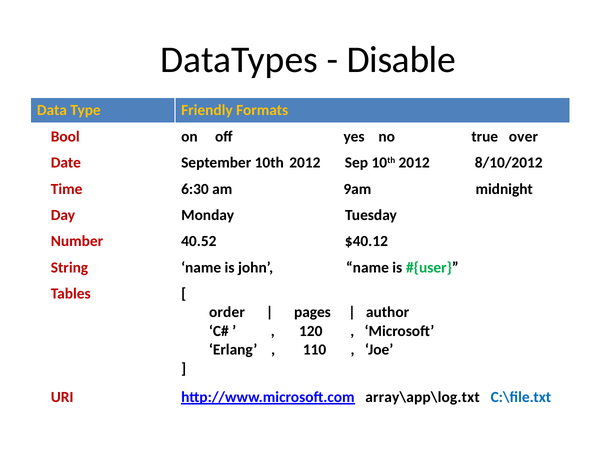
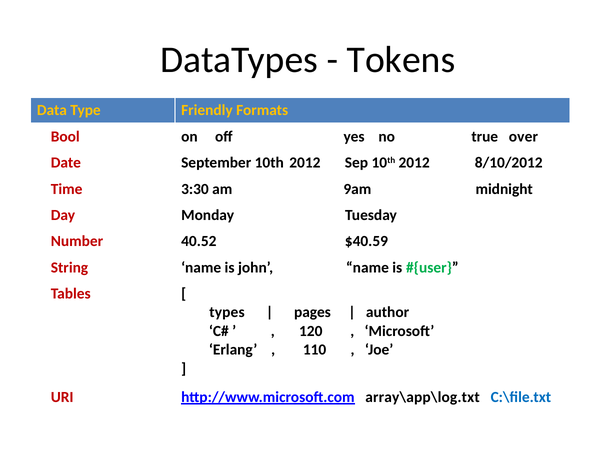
Disable: Disable -> Tokens (401, 60)
6:30: 6:30 -> 3:30 (195, 189)
$40.12: $40.12 -> $40.59 (366, 241)
order: order -> types (227, 312)
